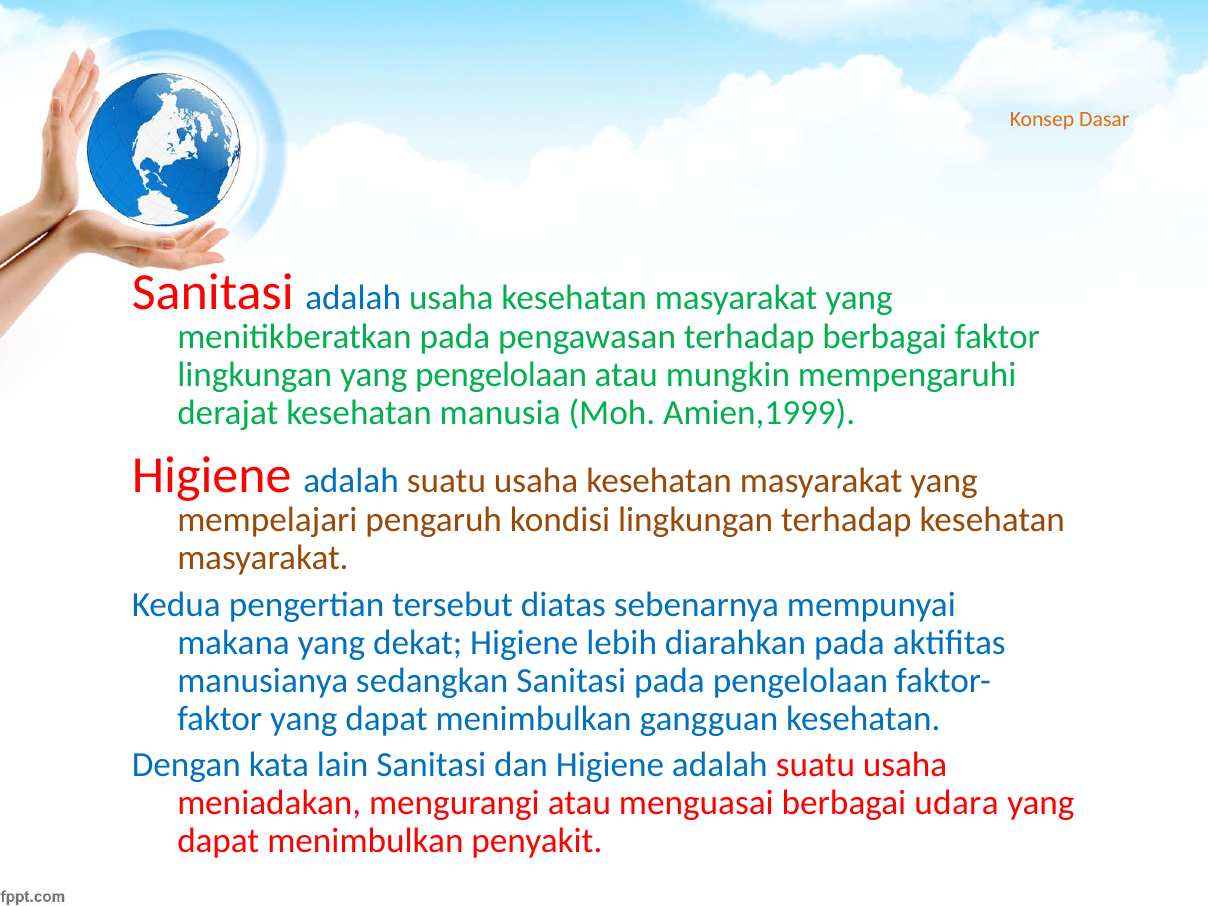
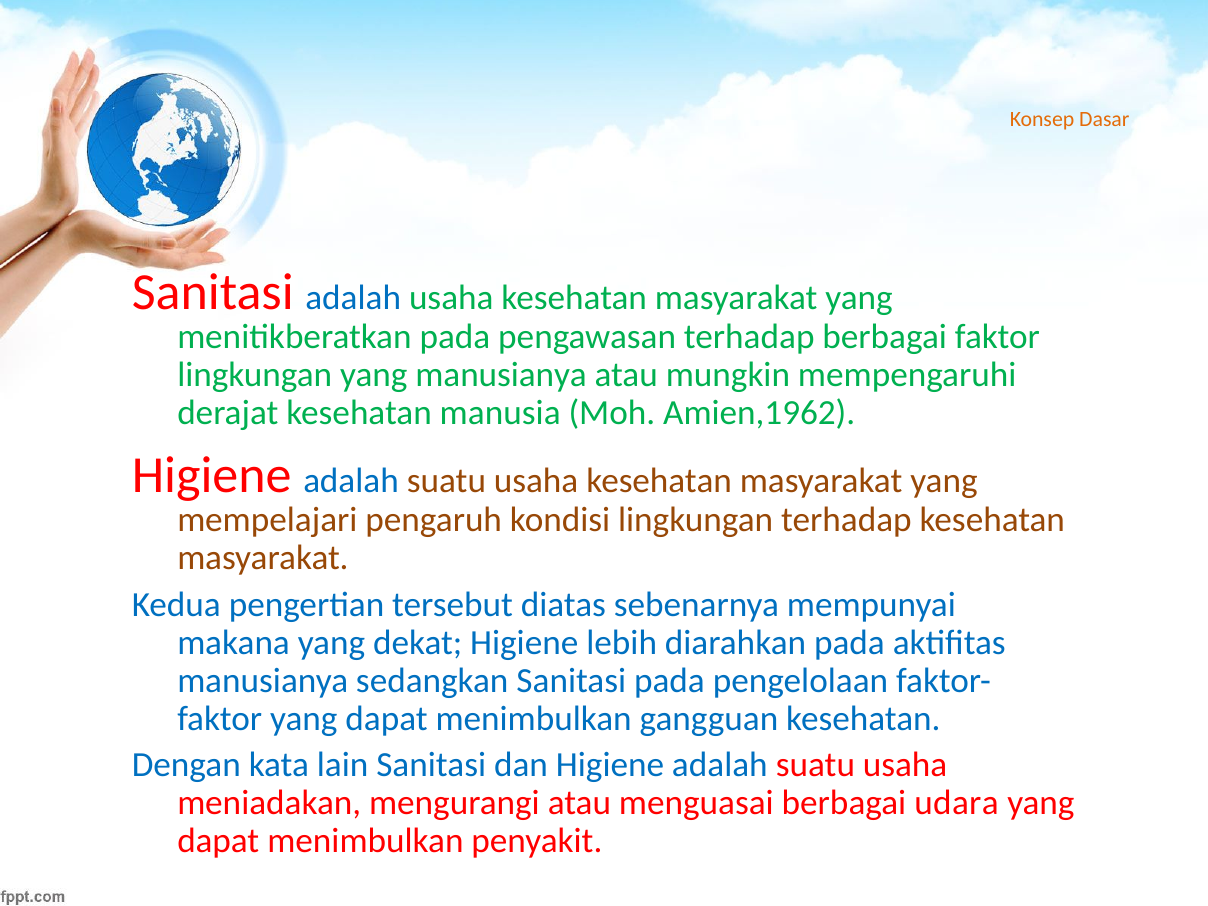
yang pengelolaan: pengelolaan -> manusianya (501, 375)
Amien,1999: Amien,1999 -> Amien,1962 (759, 413)
